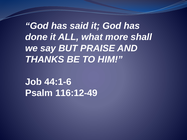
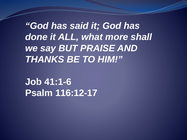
44:1-6: 44:1-6 -> 41:1-6 (58, 82)
116:12-49: 116:12-49 -> 116:12-17 (76, 93)
